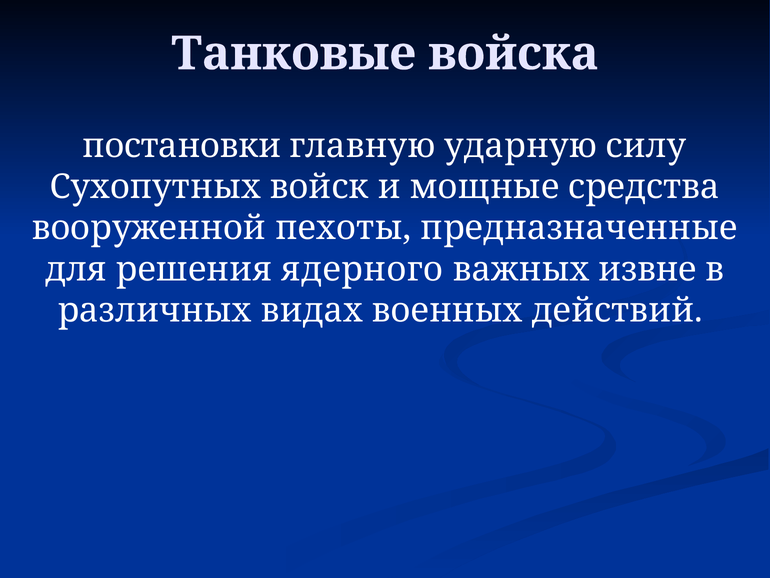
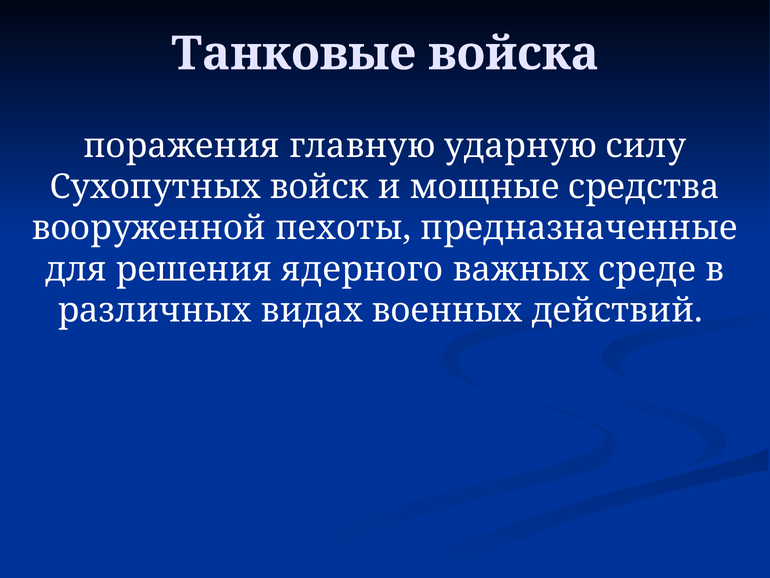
постановки: постановки -> поражения (182, 146)
извне: извне -> среде (647, 269)
